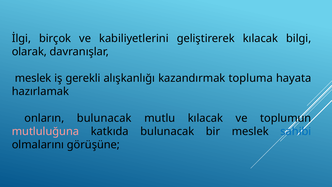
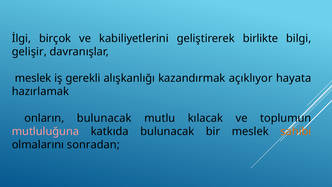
geliştirerek kılacak: kılacak -> birlikte (260, 38)
olarak: olarak -> gelişir (29, 52)
topluma: topluma -> açıklıyor (251, 78)
sahibi colour: blue -> orange (296, 131)
görüşüne: görüşüne -> sonradan (93, 145)
